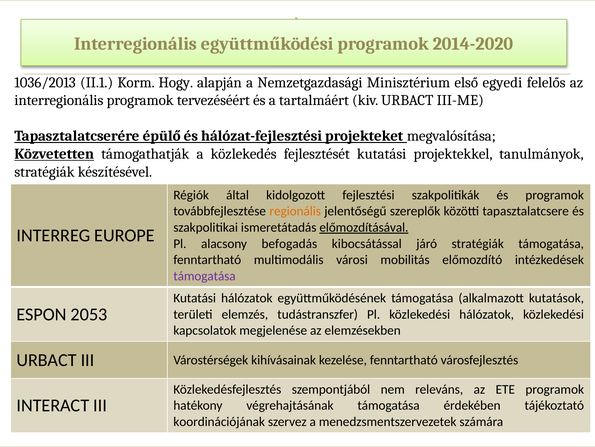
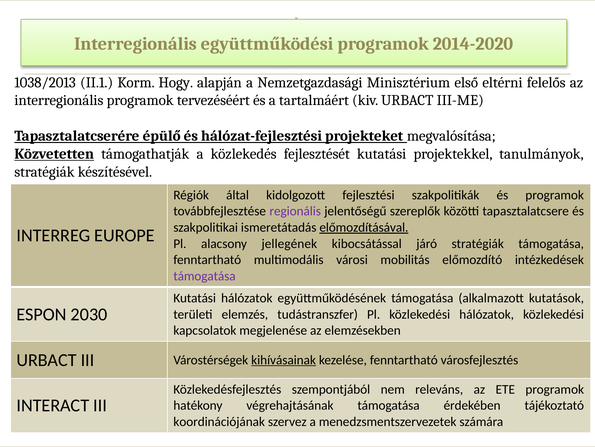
1036/2013: 1036/2013 -> 1038/2013 (45, 82)
egyedi: egyedi -> eltérni (502, 82)
regionális colour: orange -> purple (295, 211)
befogadás: befogadás -> jellegének (289, 243)
2053: 2053 -> 2030 (89, 314)
kihívásainak underline: none -> present (284, 359)
